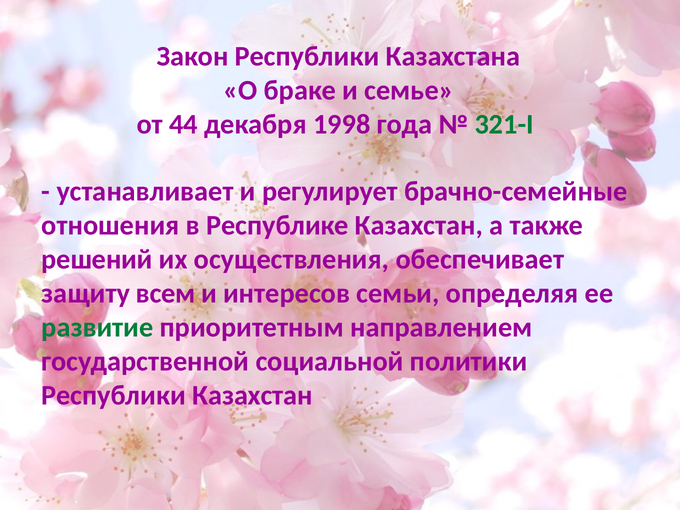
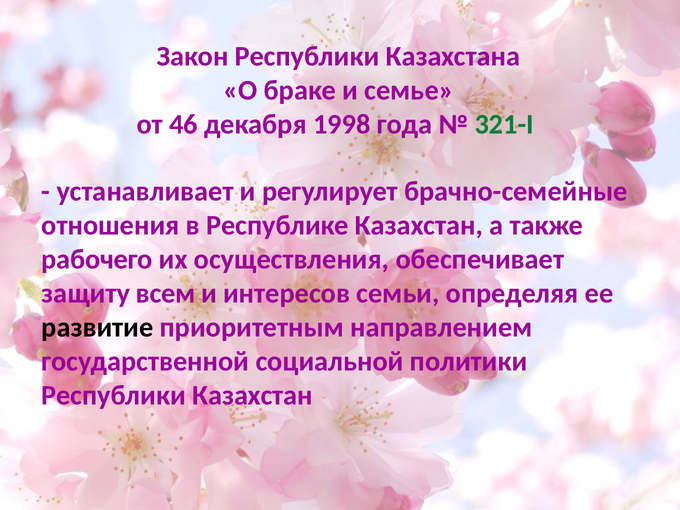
44: 44 -> 46 (183, 125)
решений: решений -> рабочего (97, 259)
развитие colour: green -> black (97, 327)
